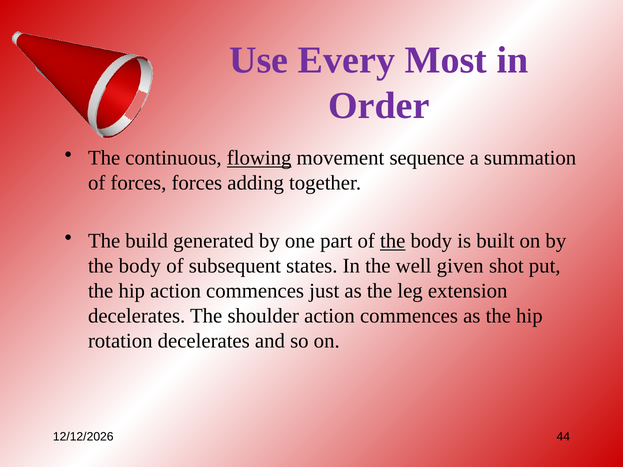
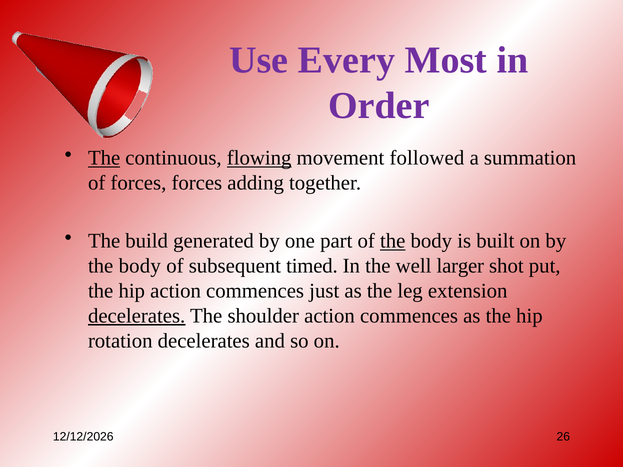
The underline: none -> present (104, 158)
sequence: sequence -> followed (427, 158)
states: states -> timed (312, 266)
given: given -> larger (460, 266)
decelerates underline: none -> present (137, 316)
44: 44 -> 26 (563, 437)
